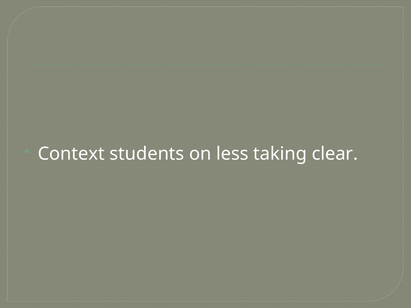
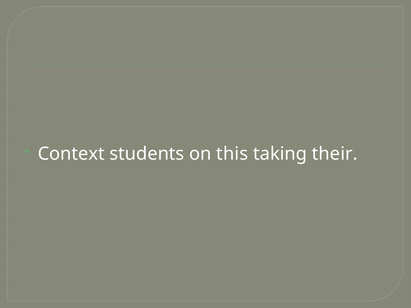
less: less -> this (232, 154)
clear: clear -> their (335, 154)
